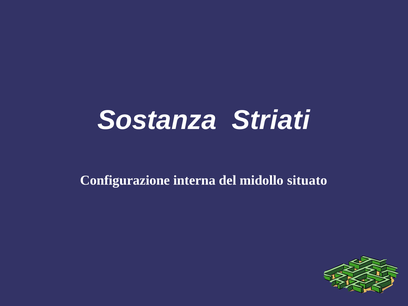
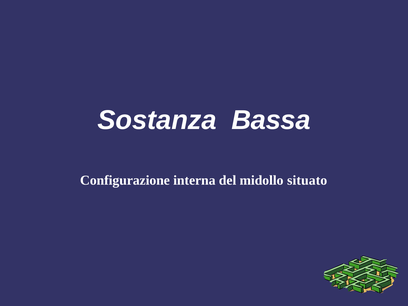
Striati: Striati -> Bassa (271, 120)
